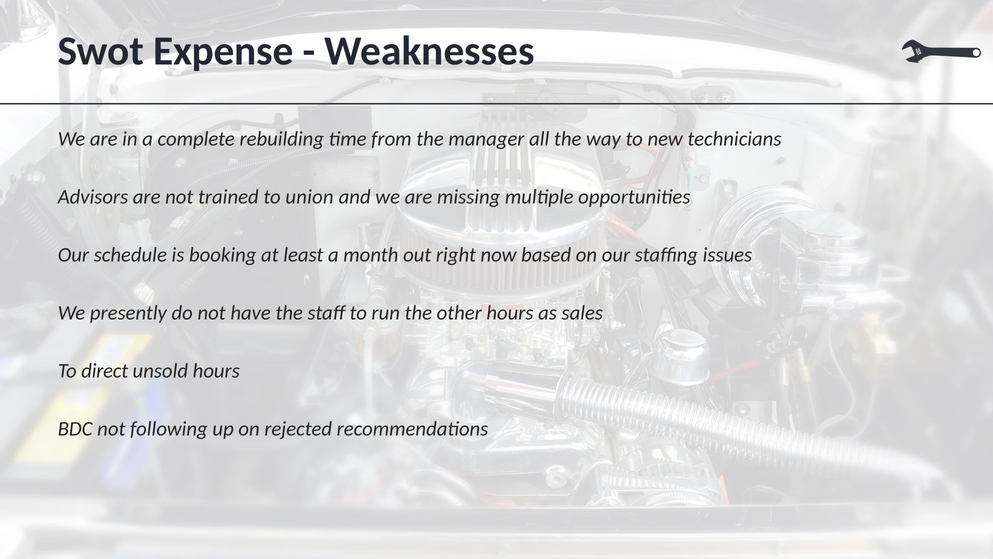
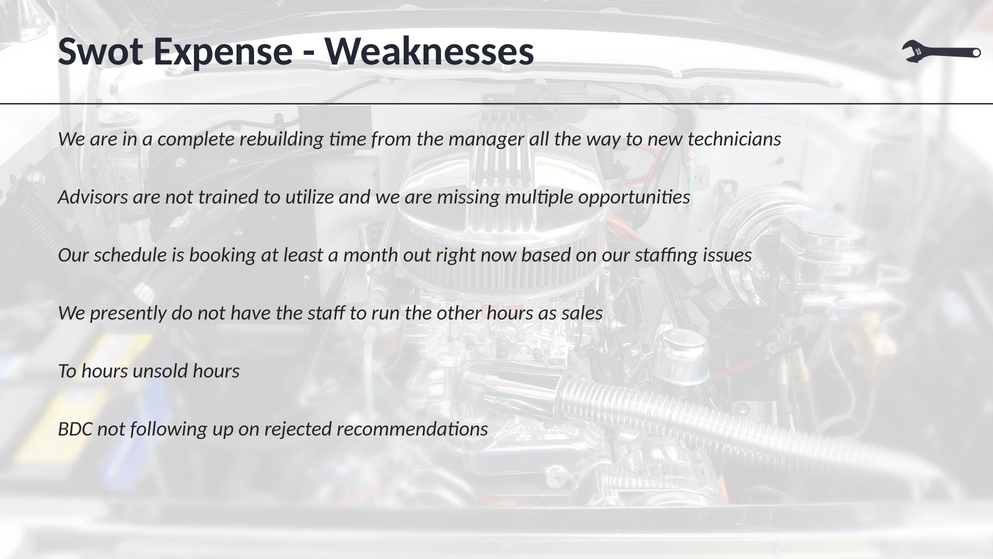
union: union -> utilize (310, 197)
To direct: direct -> hours (105, 371)
